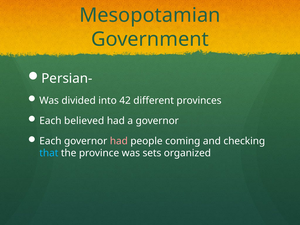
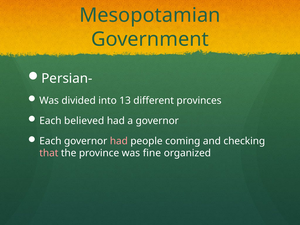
42: 42 -> 13 (125, 100)
that colour: light blue -> pink (49, 153)
sets: sets -> fine (152, 153)
